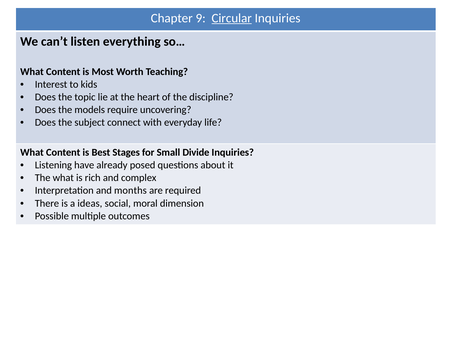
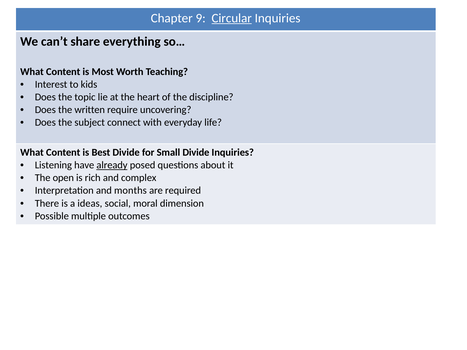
listen: listen -> share (85, 42)
models: models -> written (90, 110)
Best Stages: Stages -> Divide (126, 153)
already underline: none -> present (112, 165)
The what: what -> open (63, 178)
